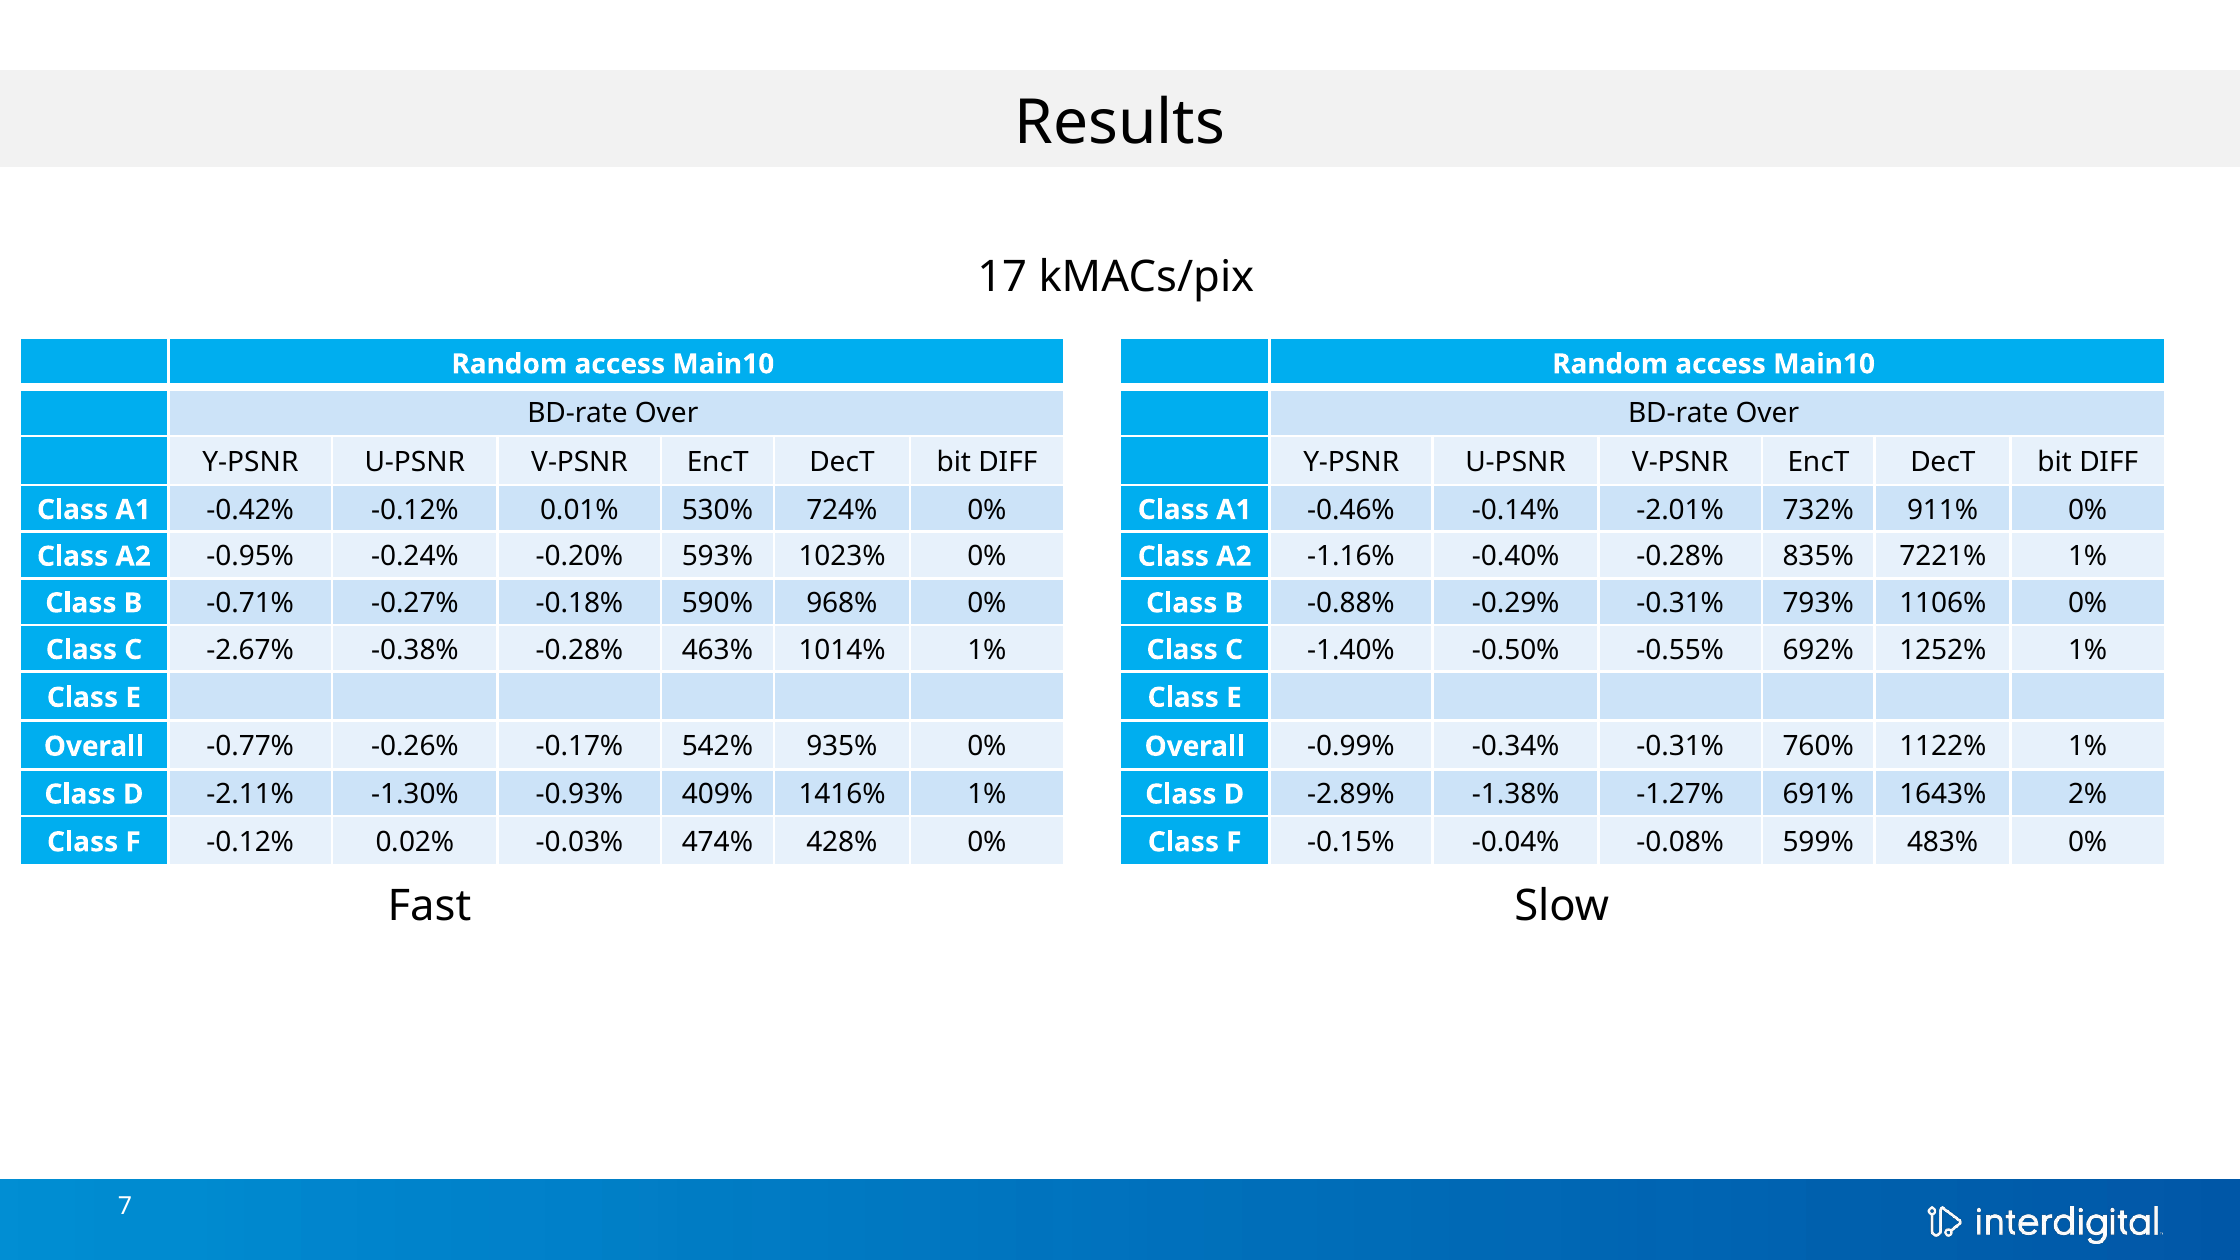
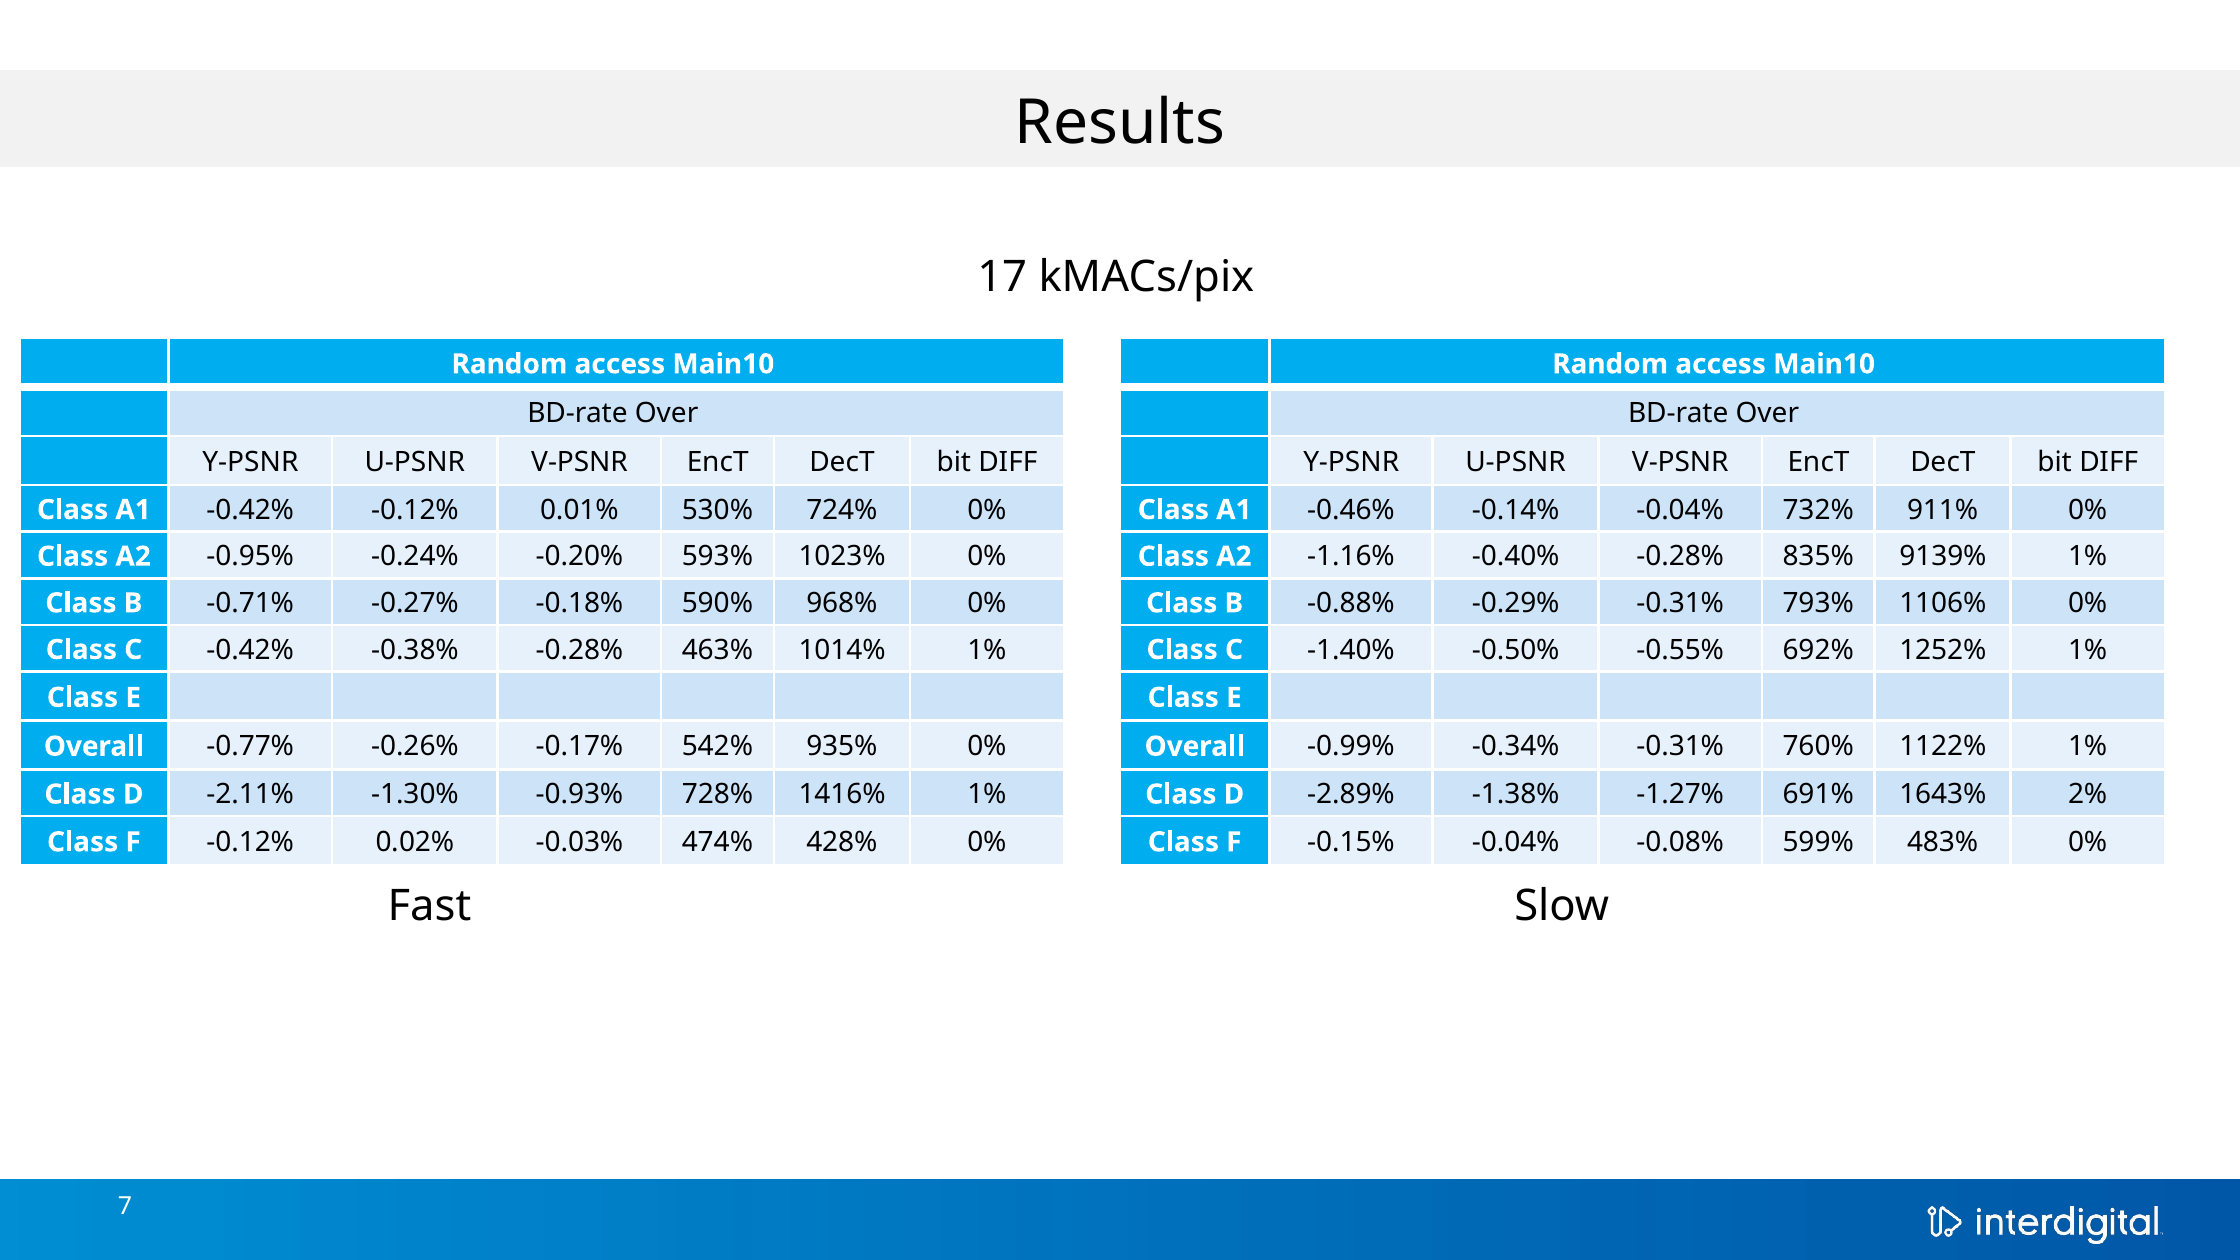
-0.14% -2.01%: -2.01% -> -0.04% (1680, 510)
7221%: 7221% -> 9139% (1943, 556)
C -2.67%: -2.67% -> -0.42% (250, 650)
409%: 409% -> 728% (718, 794)
